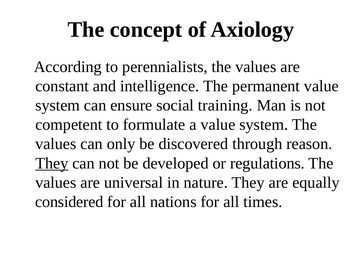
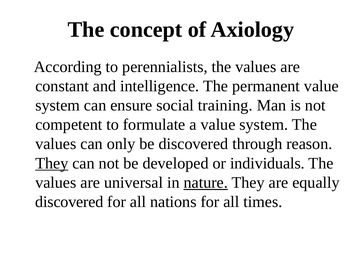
regulations: regulations -> individuals (267, 164)
nature underline: none -> present (206, 183)
considered: considered -> discovered (69, 202)
